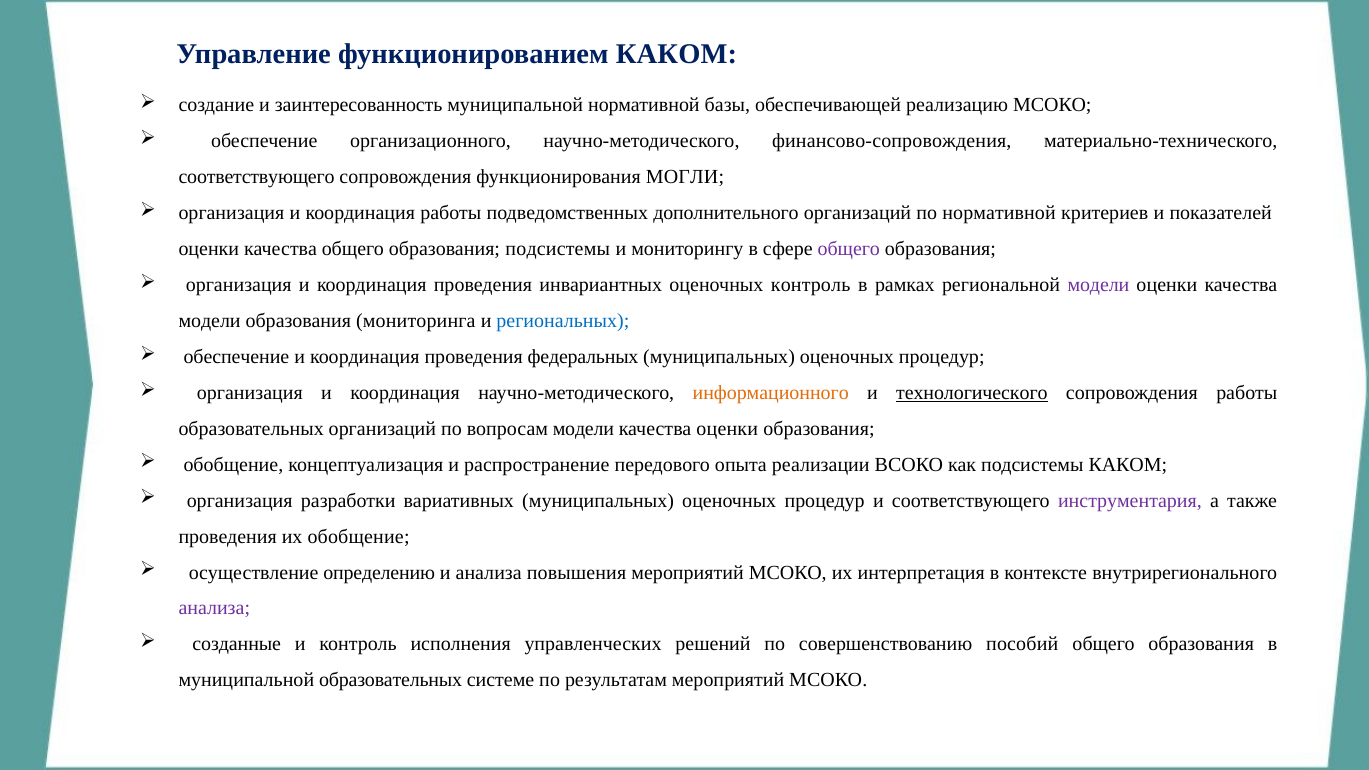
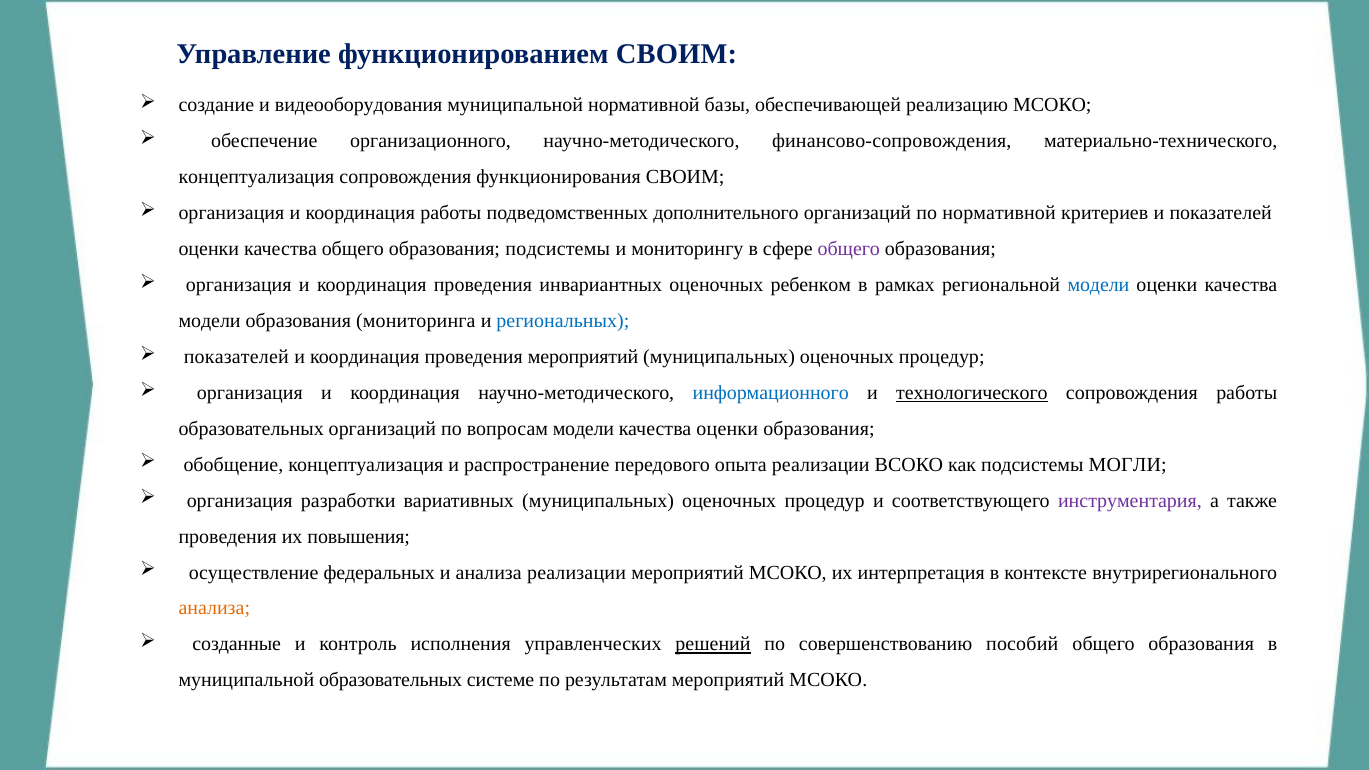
функционированием КАКОМ: КАКОМ -> СВОИМ (677, 54)
заинтересованность: заинтересованность -> видеооборудования (359, 105)
соответствующего: соответствующего -> концептуализация (256, 177)
функционирования МОГЛИ: МОГЛИ -> СВОИМ (685, 177)
оценочных контроль: контроль -> ребенком (811, 285)
модели colour: purple -> blue (1098, 285)
обеспечение: обеспечение -> показателей (236, 357)
проведения федеральных: федеральных -> мероприятий (583, 357)
информационного colour: orange -> blue (771, 393)
подсистемы КАКОМ: КАКОМ -> МОГЛИ (1128, 465)
их обобщение: обобщение -> повышения (359, 537)
определению: определению -> федеральных (379, 573)
анализа повышения: повышения -> реализации (577, 573)
анализа colour: purple -> orange (214, 608)
решений underline: none -> present (713, 644)
